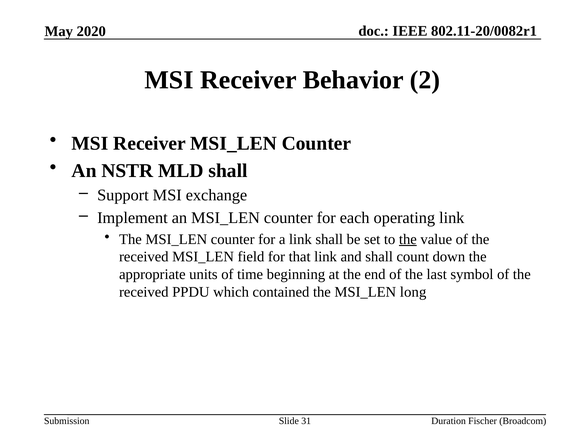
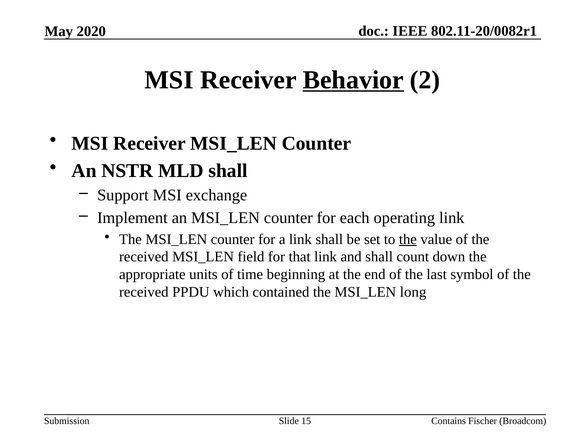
Behavior underline: none -> present (353, 80)
31: 31 -> 15 (306, 421)
Duration: Duration -> Contains (449, 421)
